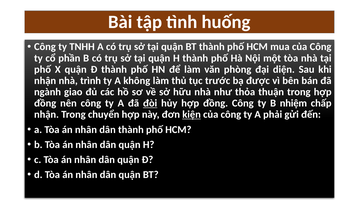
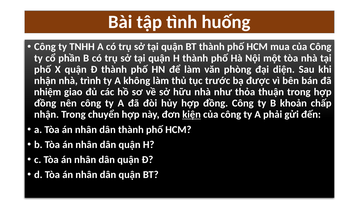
ngành: ngành -> nhiệm (48, 92)
đòi underline: present -> none (150, 103)
nhiệm: nhiệm -> khoản (293, 103)
